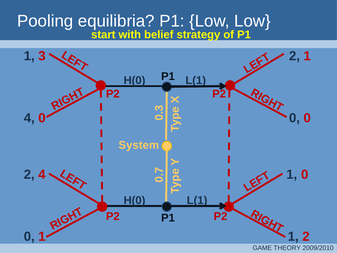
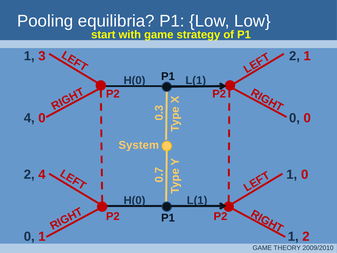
with belief: belief -> game (159, 35)
